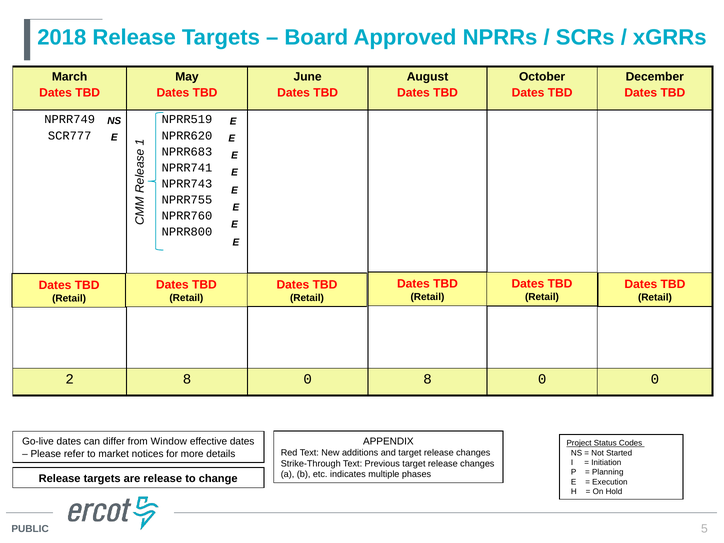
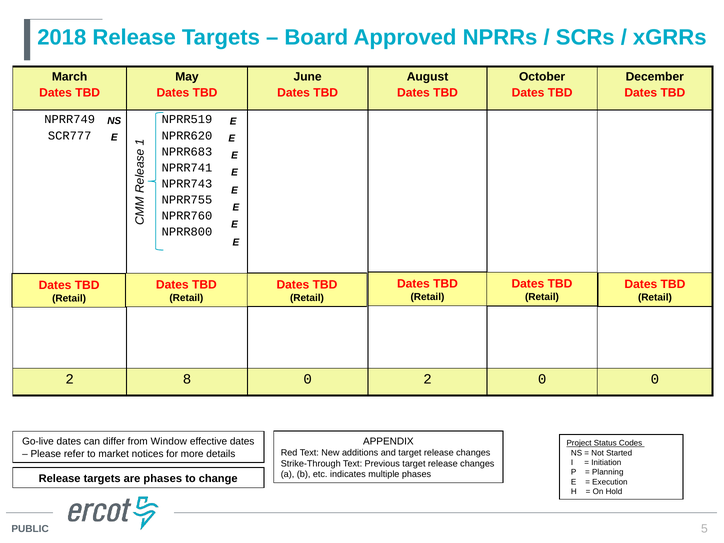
0 8: 8 -> 2 (428, 379)
are release: release -> phases (163, 478)
